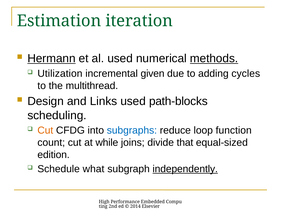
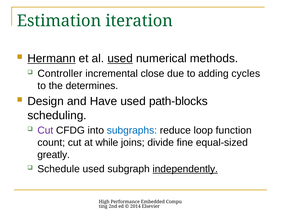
used underline: none -> present (120, 58)
methods underline: present -> none (214, 58)
Utilization: Utilization -> Controller (60, 73)
given: given -> close (152, 73)
multithread: multithread -> determines (92, 86)
Links: Links -> Have (103, 101)
Cut colour: orange -> purple (45, 130)
that: that -> fine (185, 142)
edition: edition -> greatly (54, 155)
Schedule what: what -> used (94, 169)
